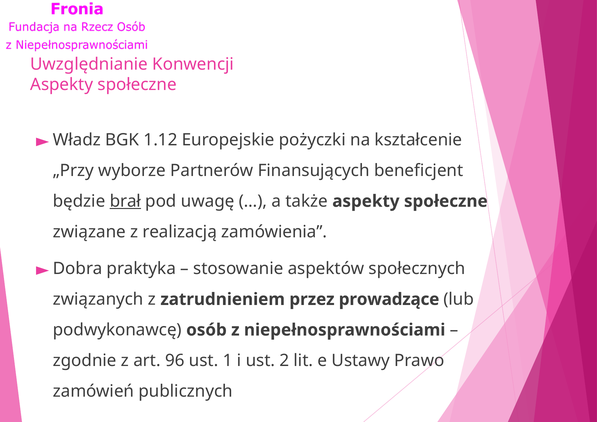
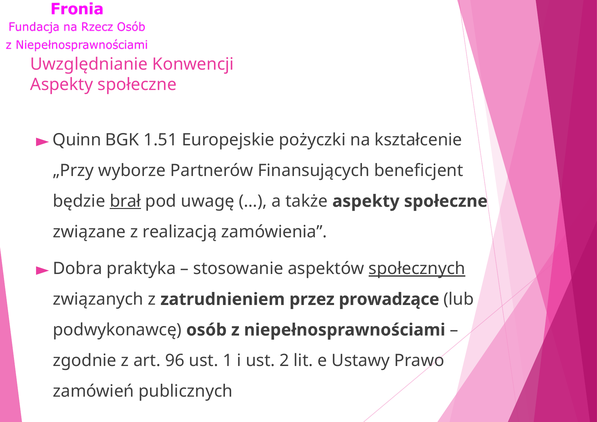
Władz: Władz -> Quinn (77, 140)
1.12: 1.12 -> 1.51 (161, 140)
społecznych underline: none -> present (417, 269)
